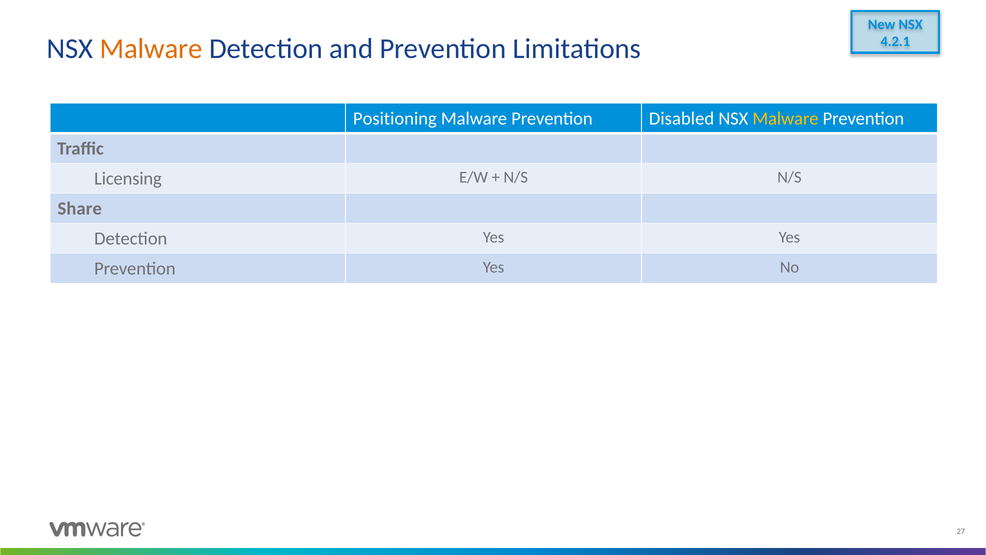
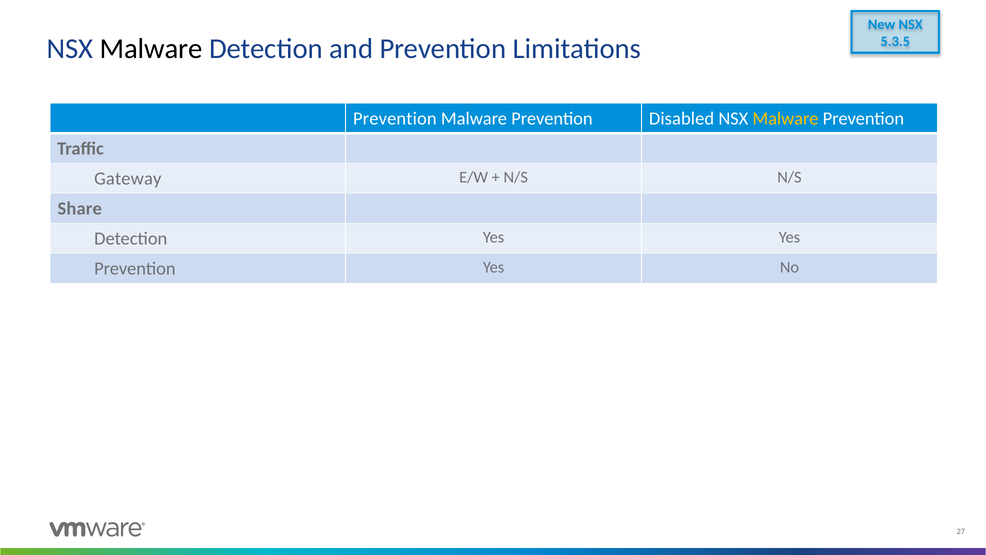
4.2.1: 4.2.1 -> 5.3.5 (895, 42)
Malware colour: orange -> black (151, 48)
Positioning: Positioning -> Prevention (395, 118)
Licensing: Licensing -> Gateway (128, 178)
